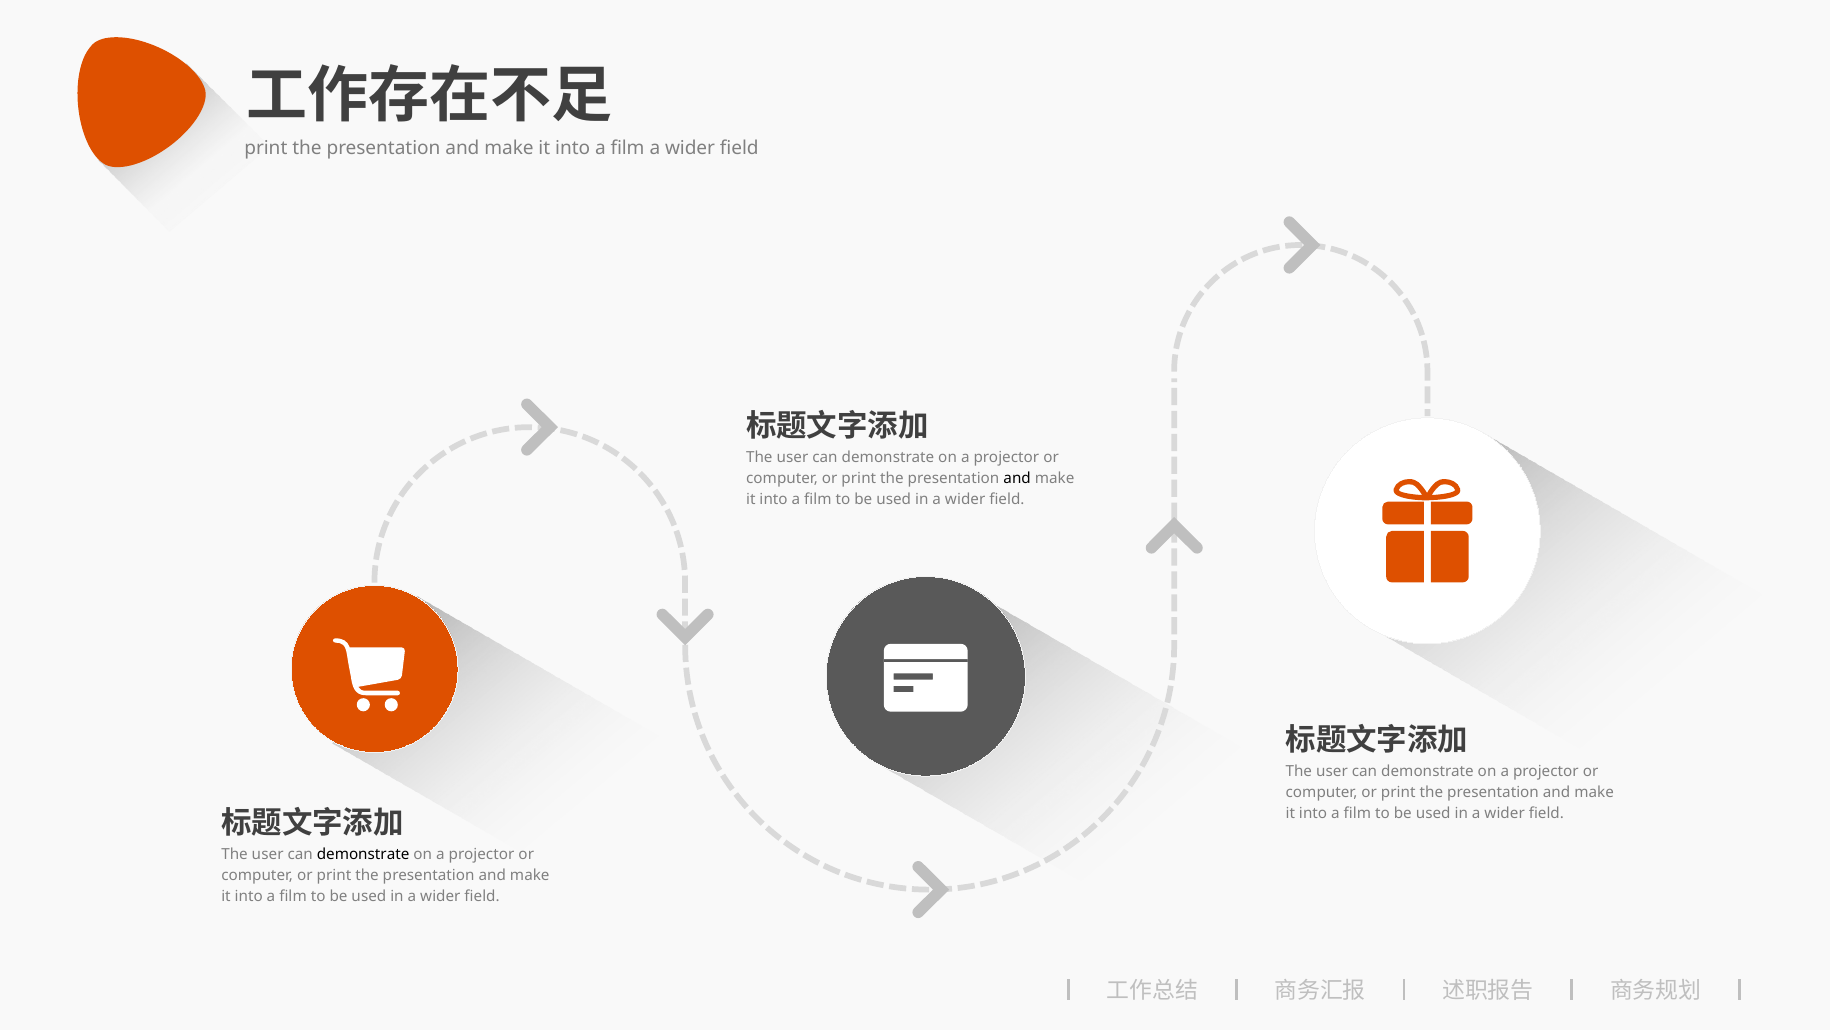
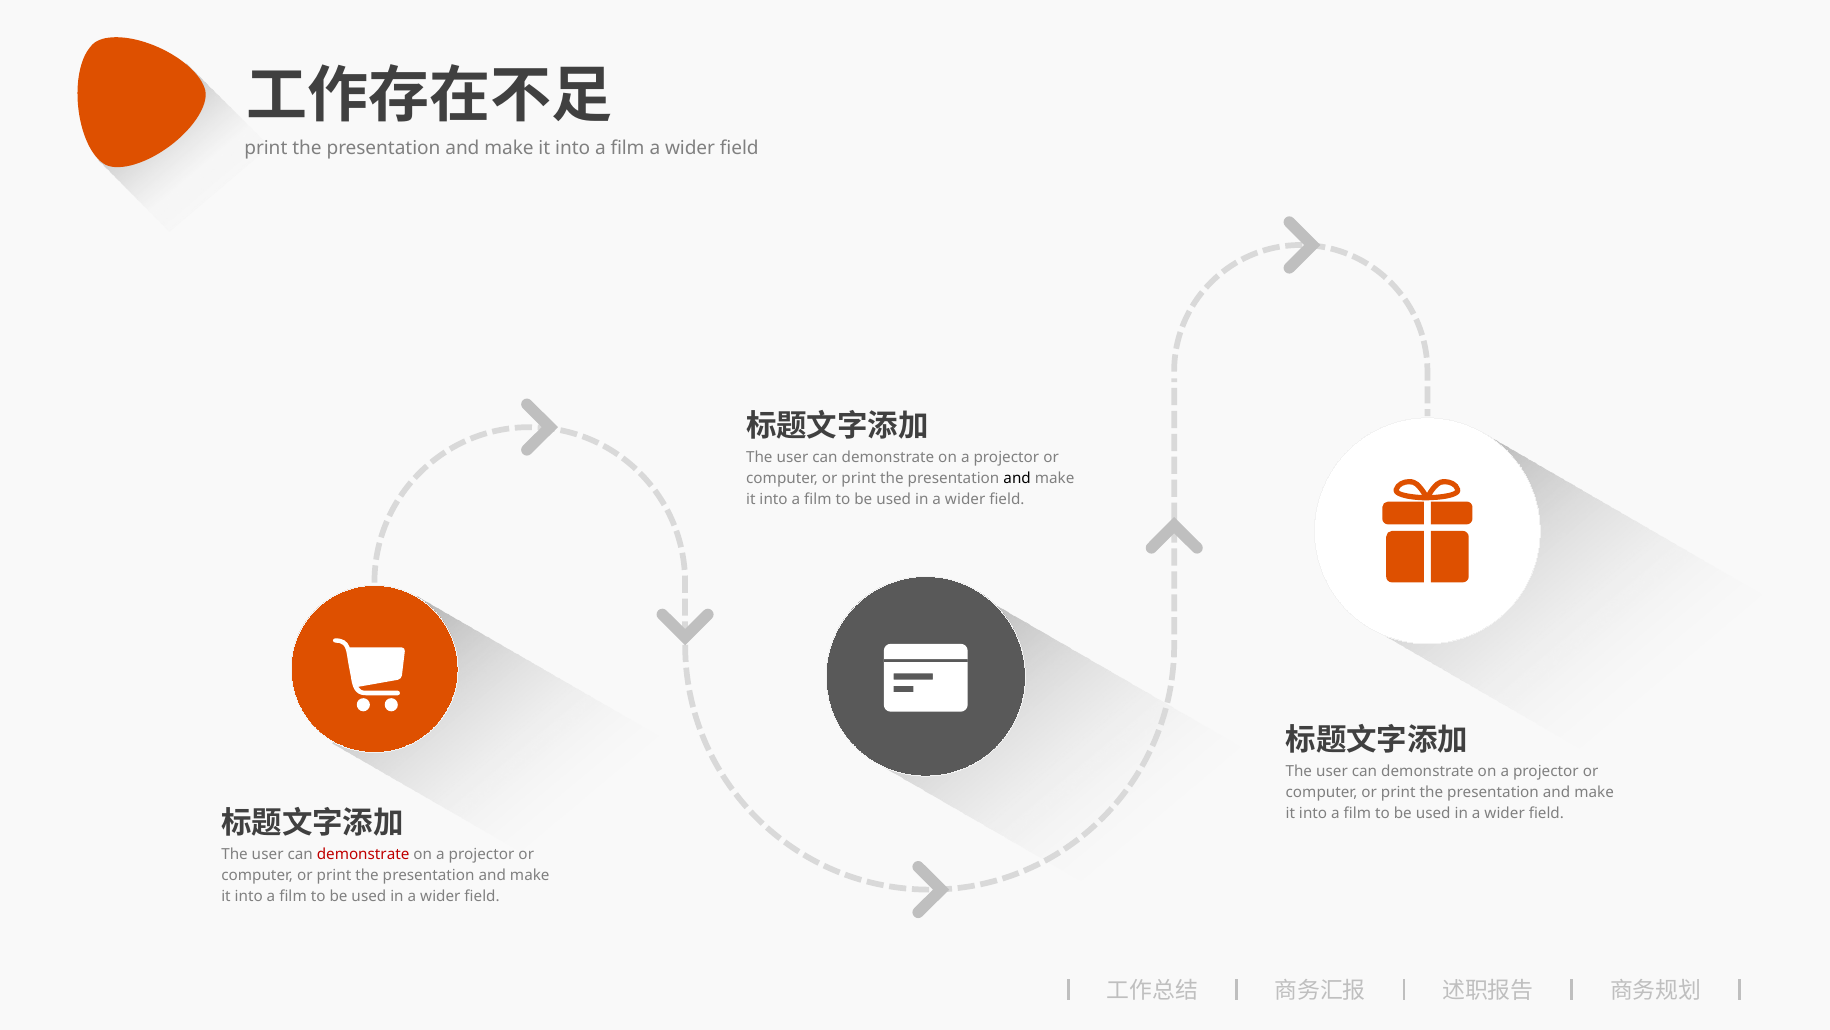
demonstrate colour: black -> red (363, 854)
